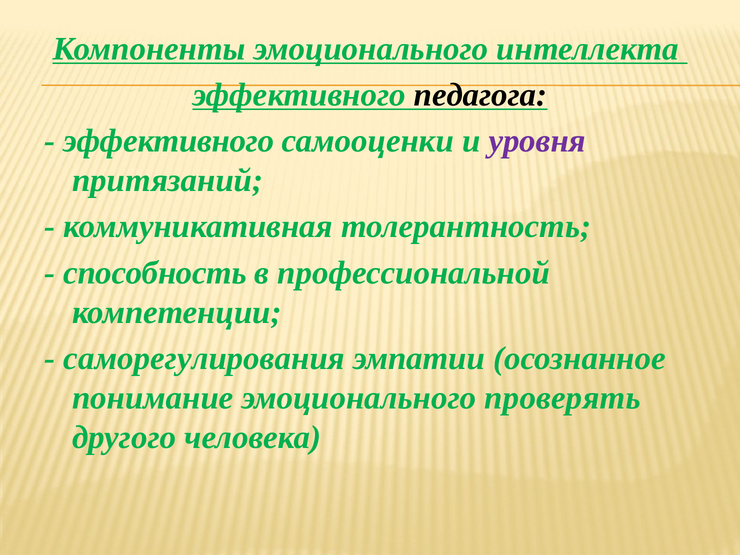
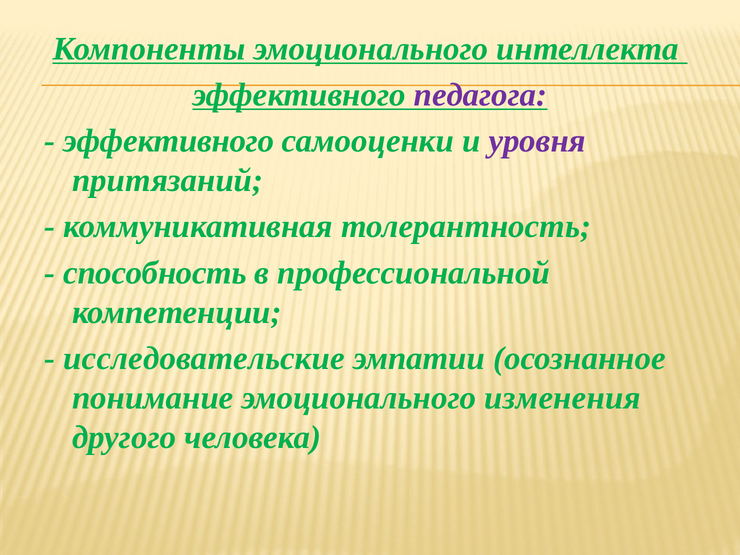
педагога colour: black -> purple (480, 95)
саморегулирования: саморегулирования -> исследовательские (204, 358)
проверять: проверять -> изменения (562, 398)
